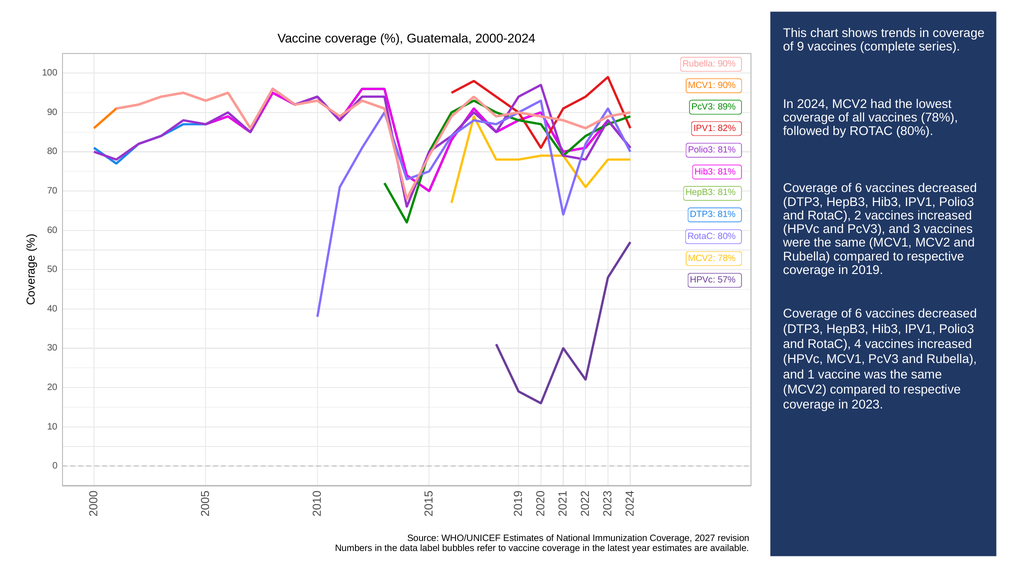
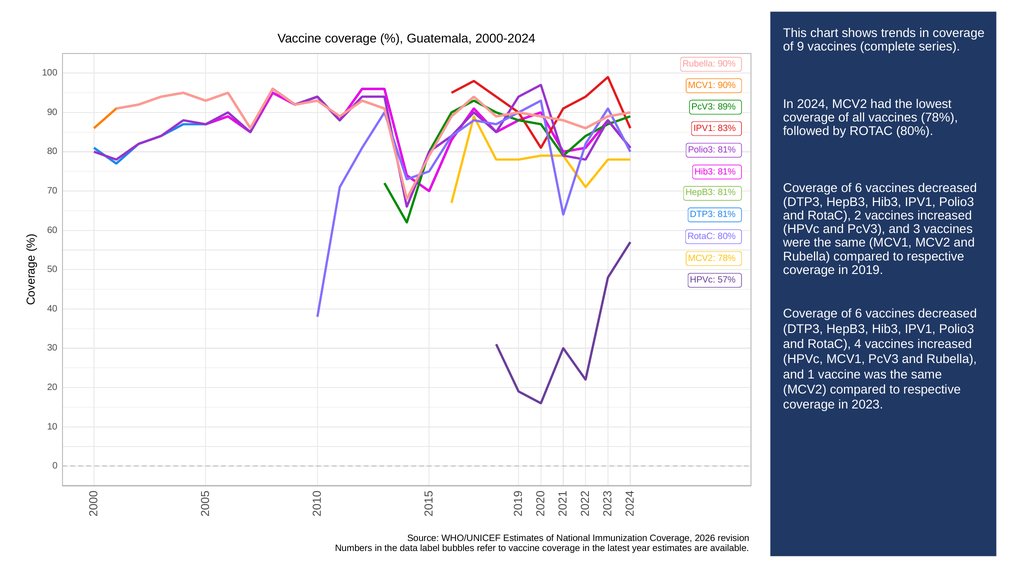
82%: 82% -> 83% (727, 128)
2027: 2027 -> 2026 (705, 538)
